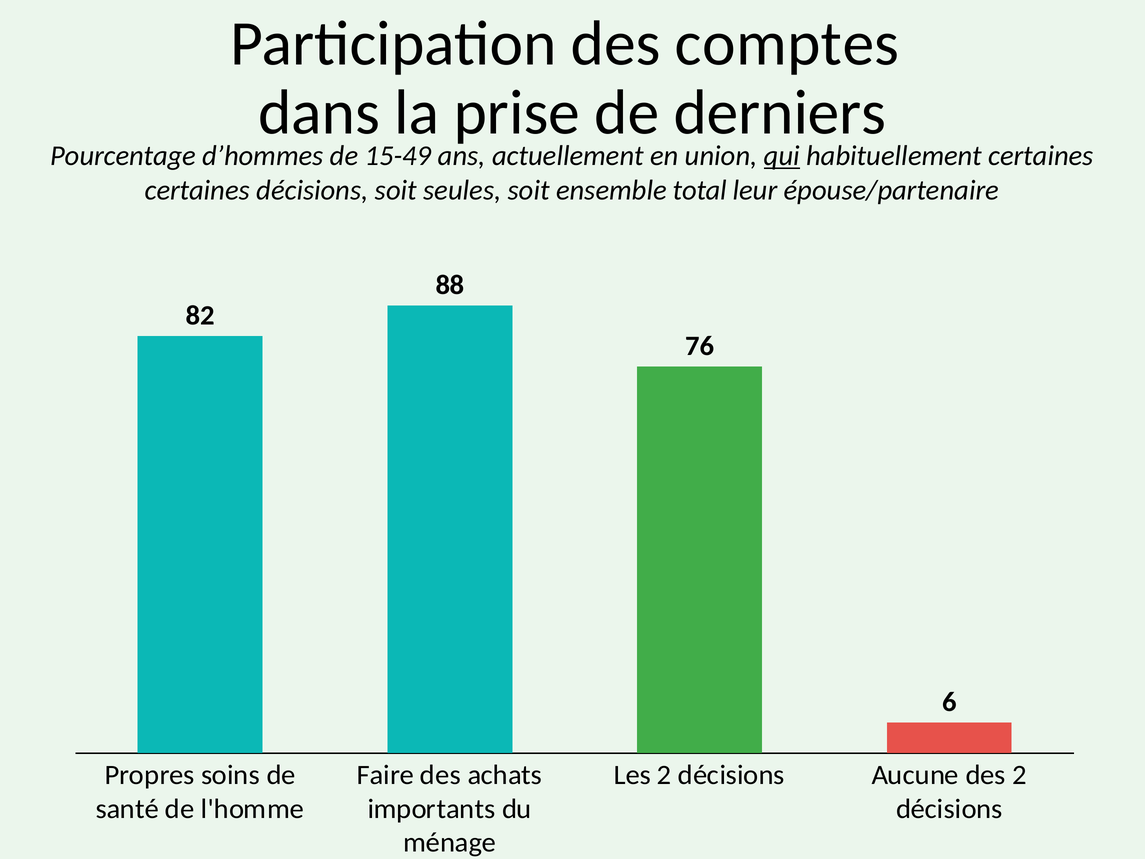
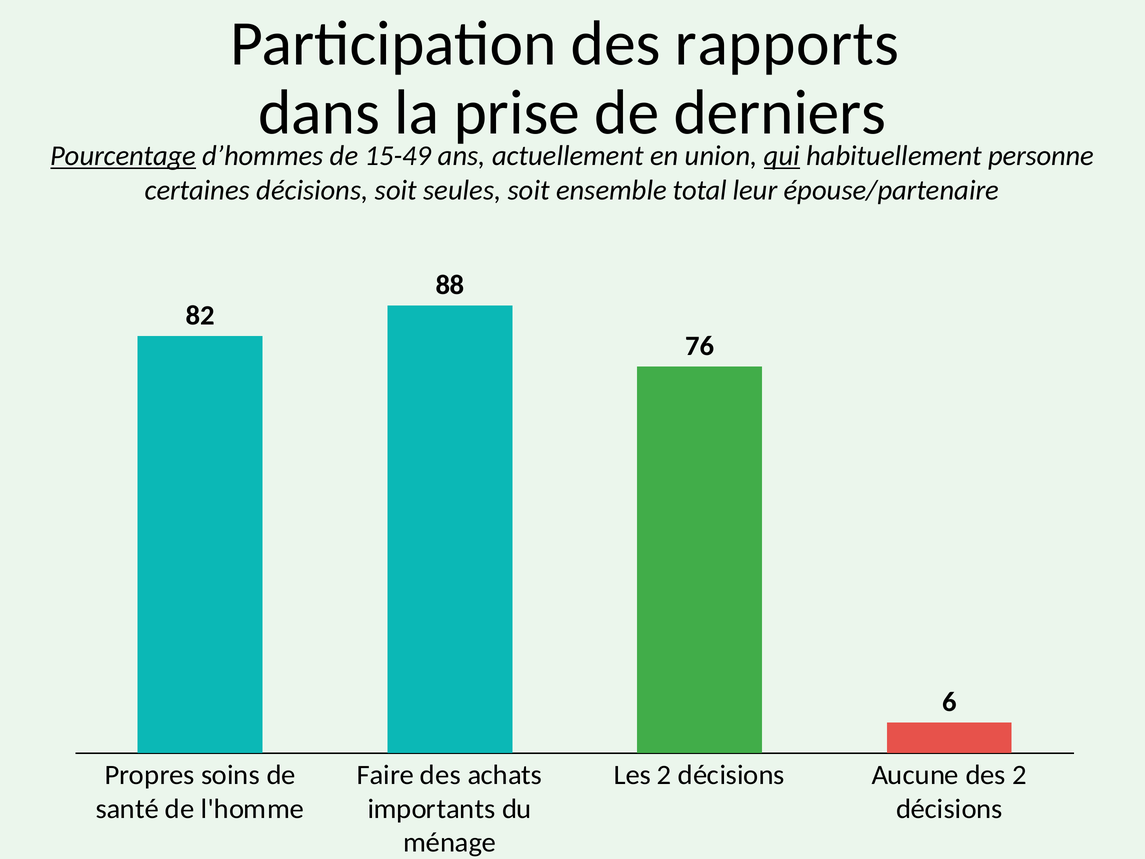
comptes: comptes -> rapports (787, 44)
Pourcentage underline: none -> present (123, 156)
habituellement certaines: certaines -> personne (1041, 156)
